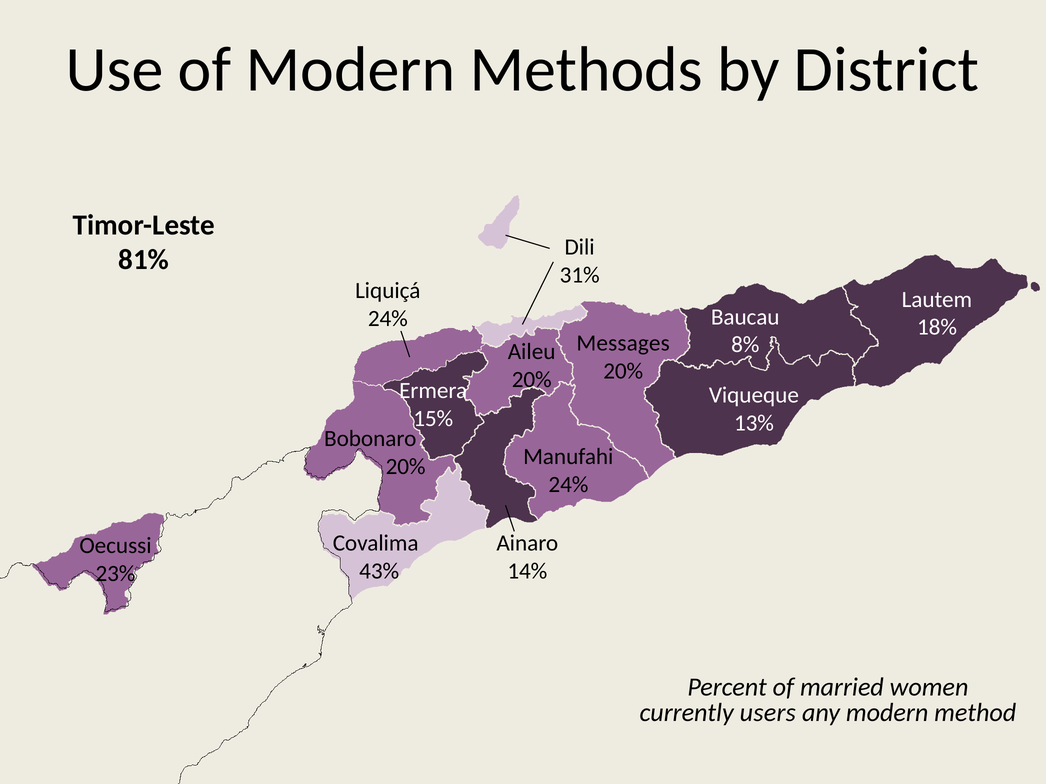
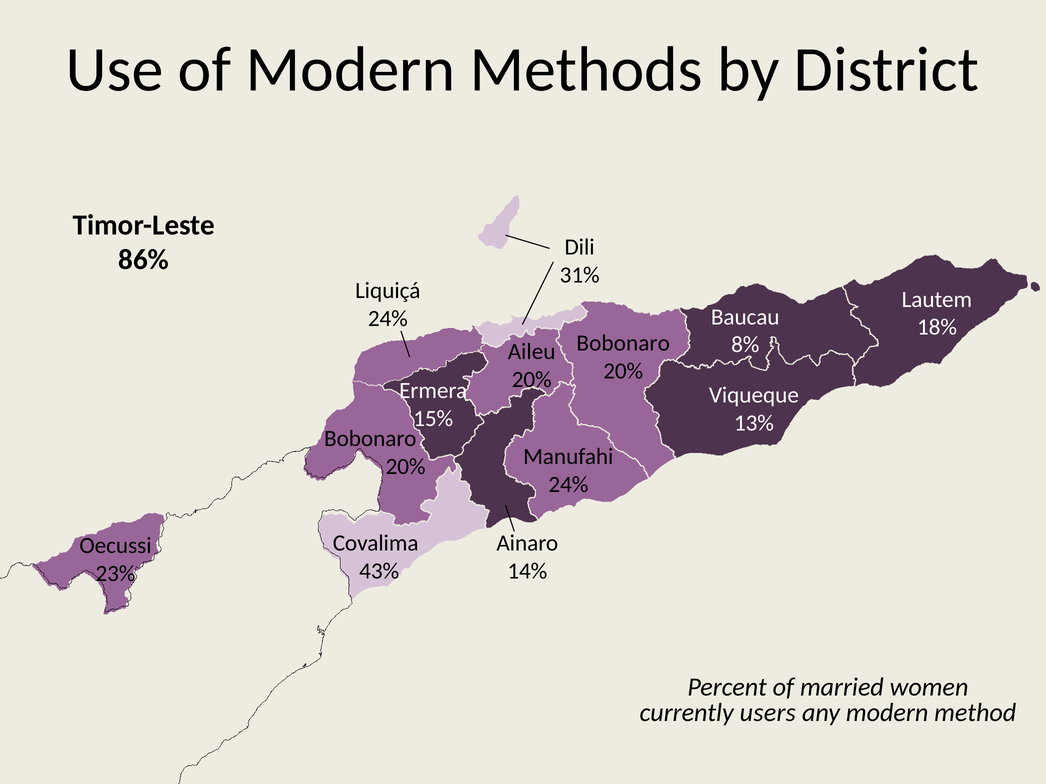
81%: 81% -> 86% (144, 260)
Messages: Messages -> Bobonaro (623, 343)
